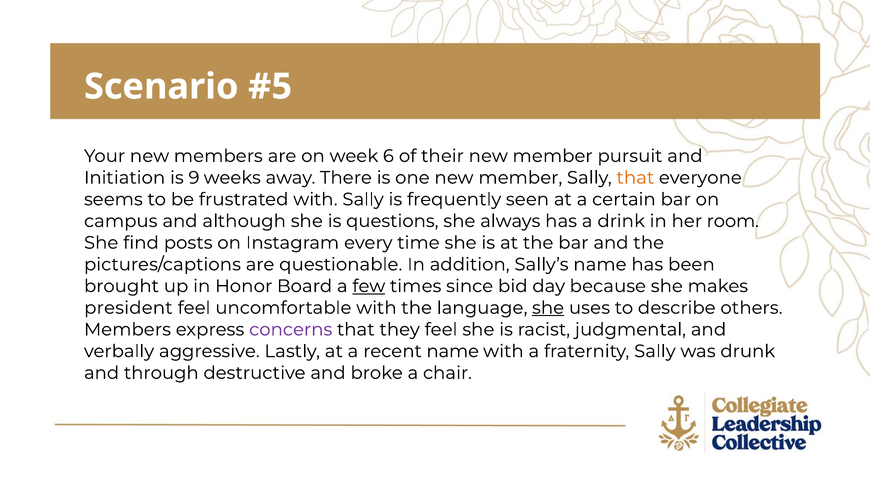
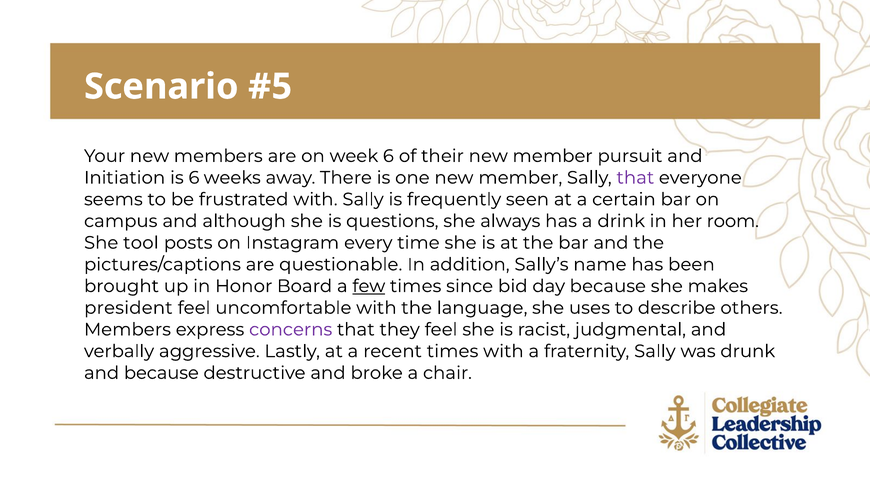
is 9: 9 -> 6 (194, 178)
that colour: orange -> purple (635, 178)
find: find -> tool (141, 243)
she underline: present -> none (548, 308)
recent name: name -> times (453, 351)
and through: through -> because (161, 373)
